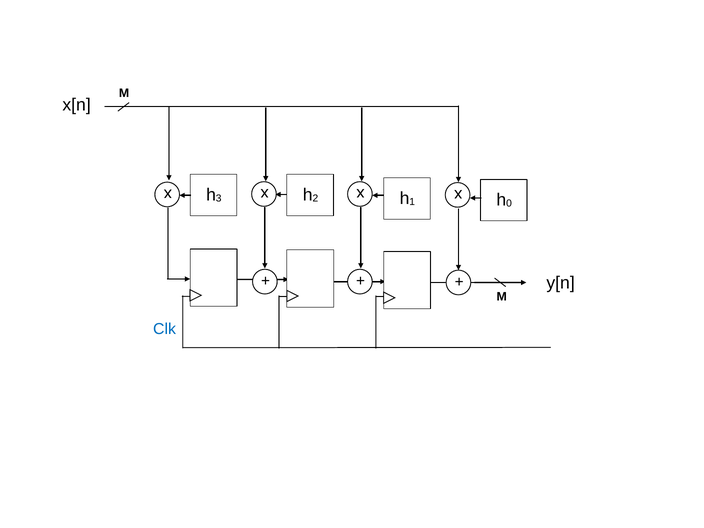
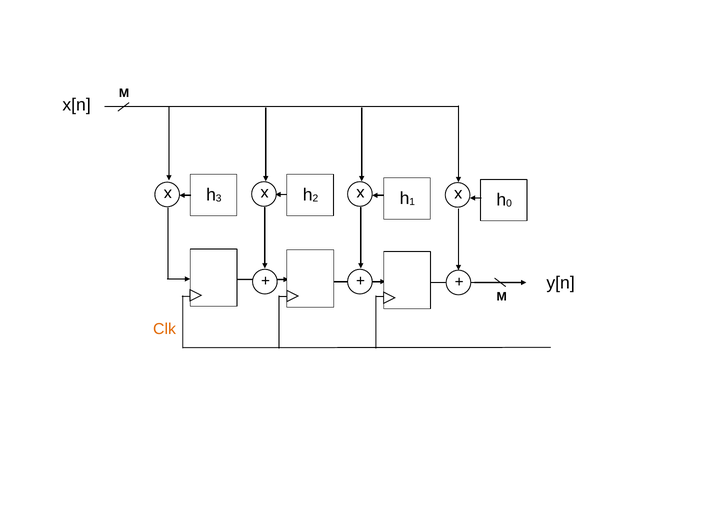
Clk colour: blue -> orange (165, 329)
